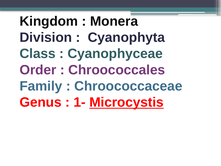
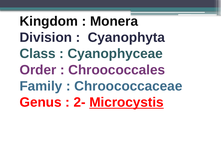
1-: 1- -> 2- (80, 102)
